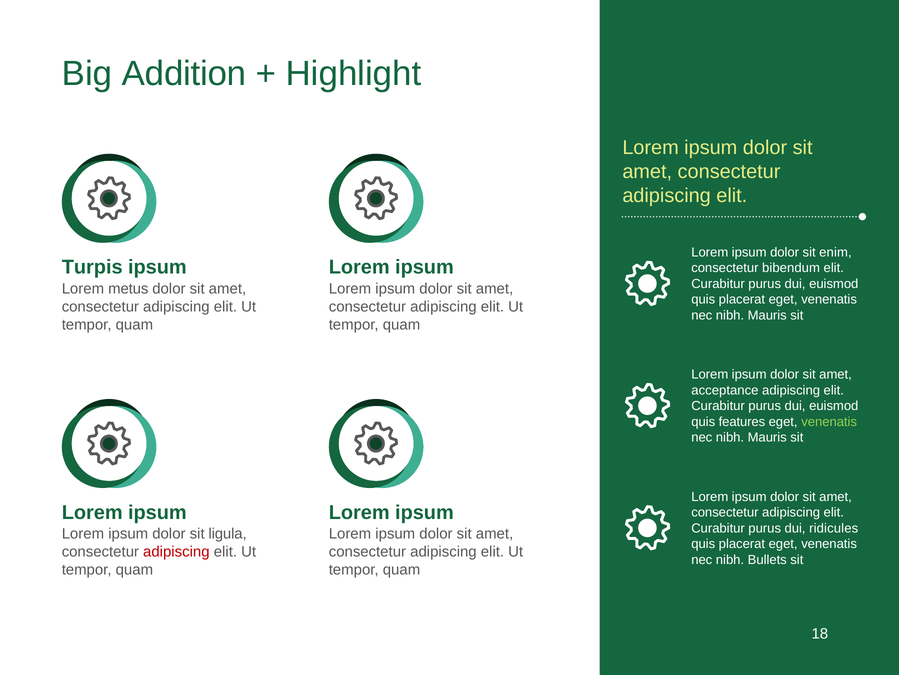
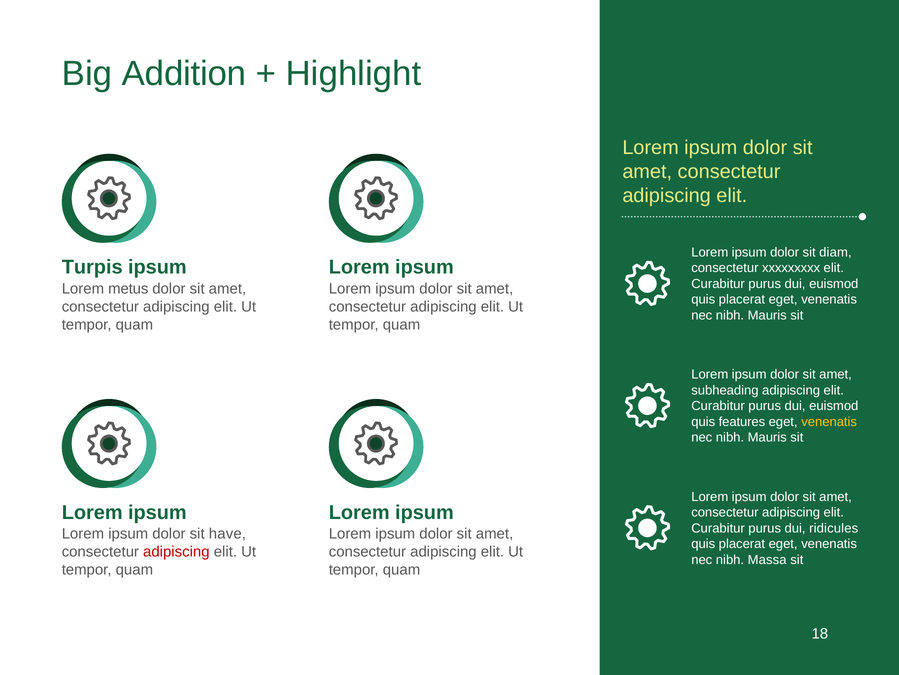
enim: enim -> diam (835, 252)
bibendum: bibendum -> xxxxxxxxx (791, 268)
acceptance: acceptance -> subheading (725, 390)
venenatis colour: light green -> yellow (829, 421)
ligula: ligula -> have (227, 533)
Bullets: Bullets -> Massa (767, 559)
